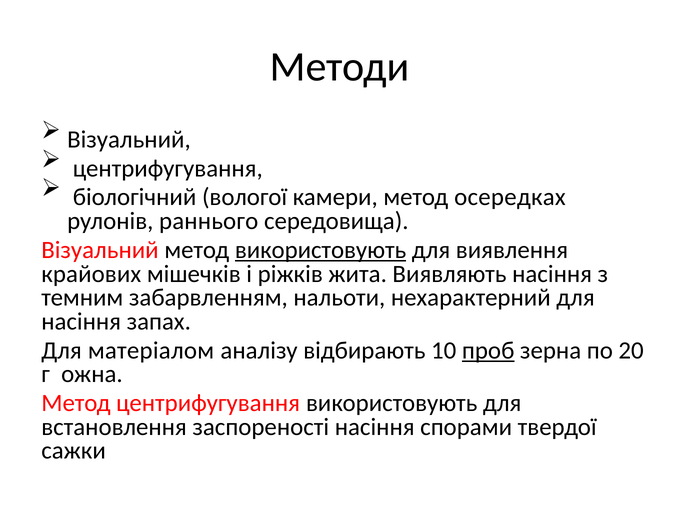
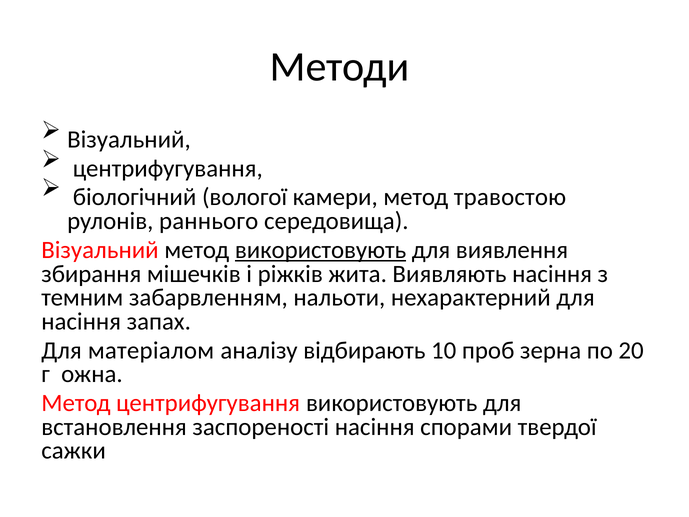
осередках: осередках -> травостою (510, 197)
крайових: крайових -> збирання (91, 274)
проб underline: present -> none (488, 350)
